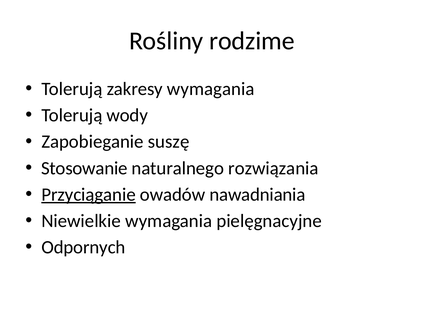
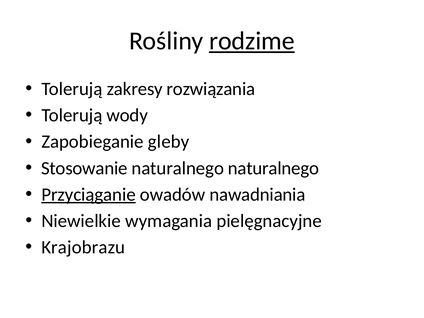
rodzime underline: none -> present (252, 41)
zakresy wymagania: wymagania -> rozwiązania (211, 89)
suszę: suszę -> gleby (169, 142)
naturalnego rozwiązania: rozwiązania -> naturalnego (273, 168)
Odpornych: Odpornych -> Krajobrazu (83, 247)
